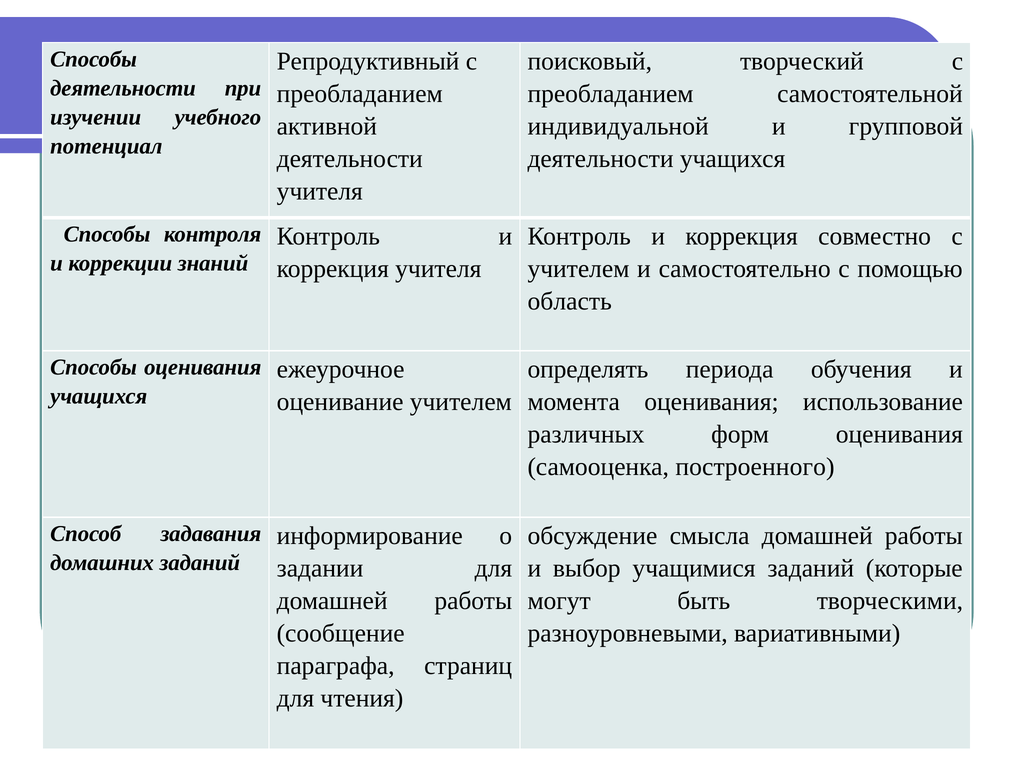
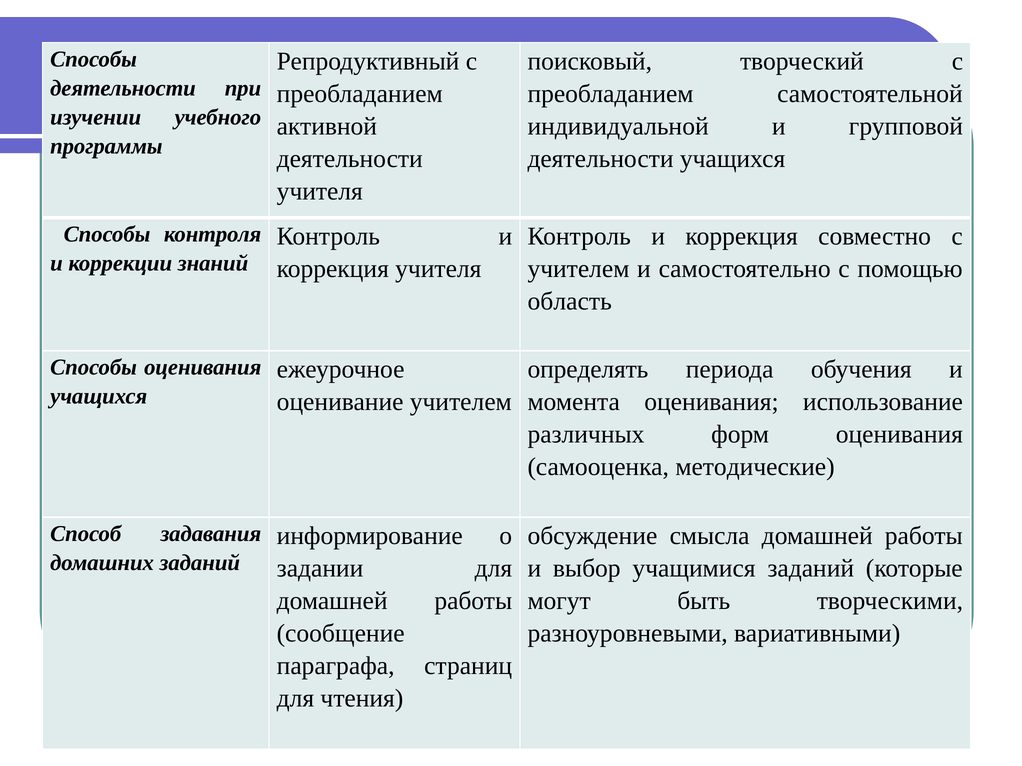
потенциал: потенциал -> программы (106, 146)
построенного: построенного -> методические (755, 467)
